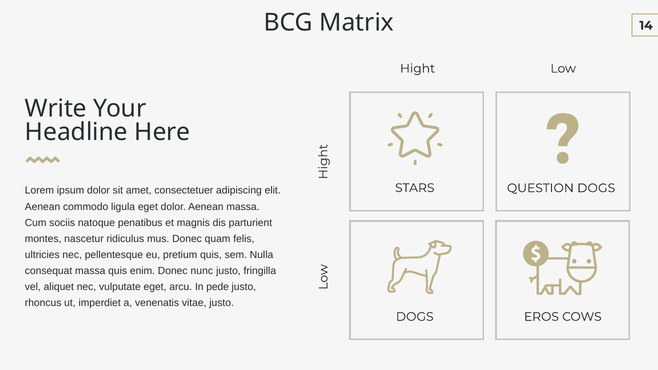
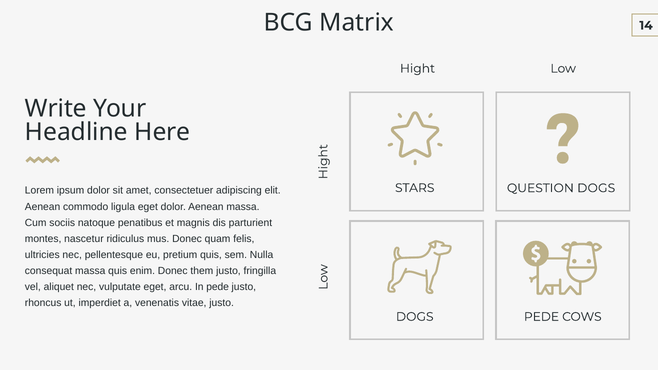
nunc: nunc -> them (202, 271)
DOGS EROS: EROS -> PEDE (541, 317)
